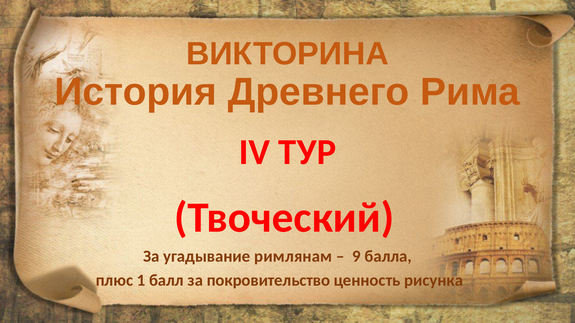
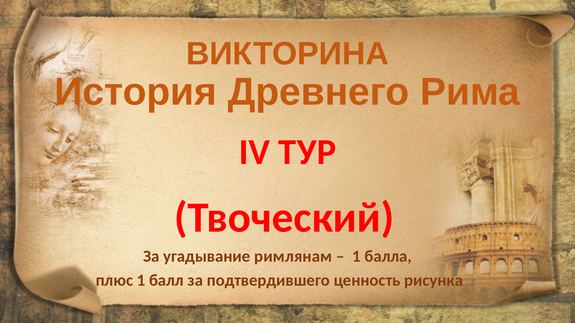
9: 9 -> 1 (356, 257)
покровительство: покровительство -> подтвердившего (268, 281)
